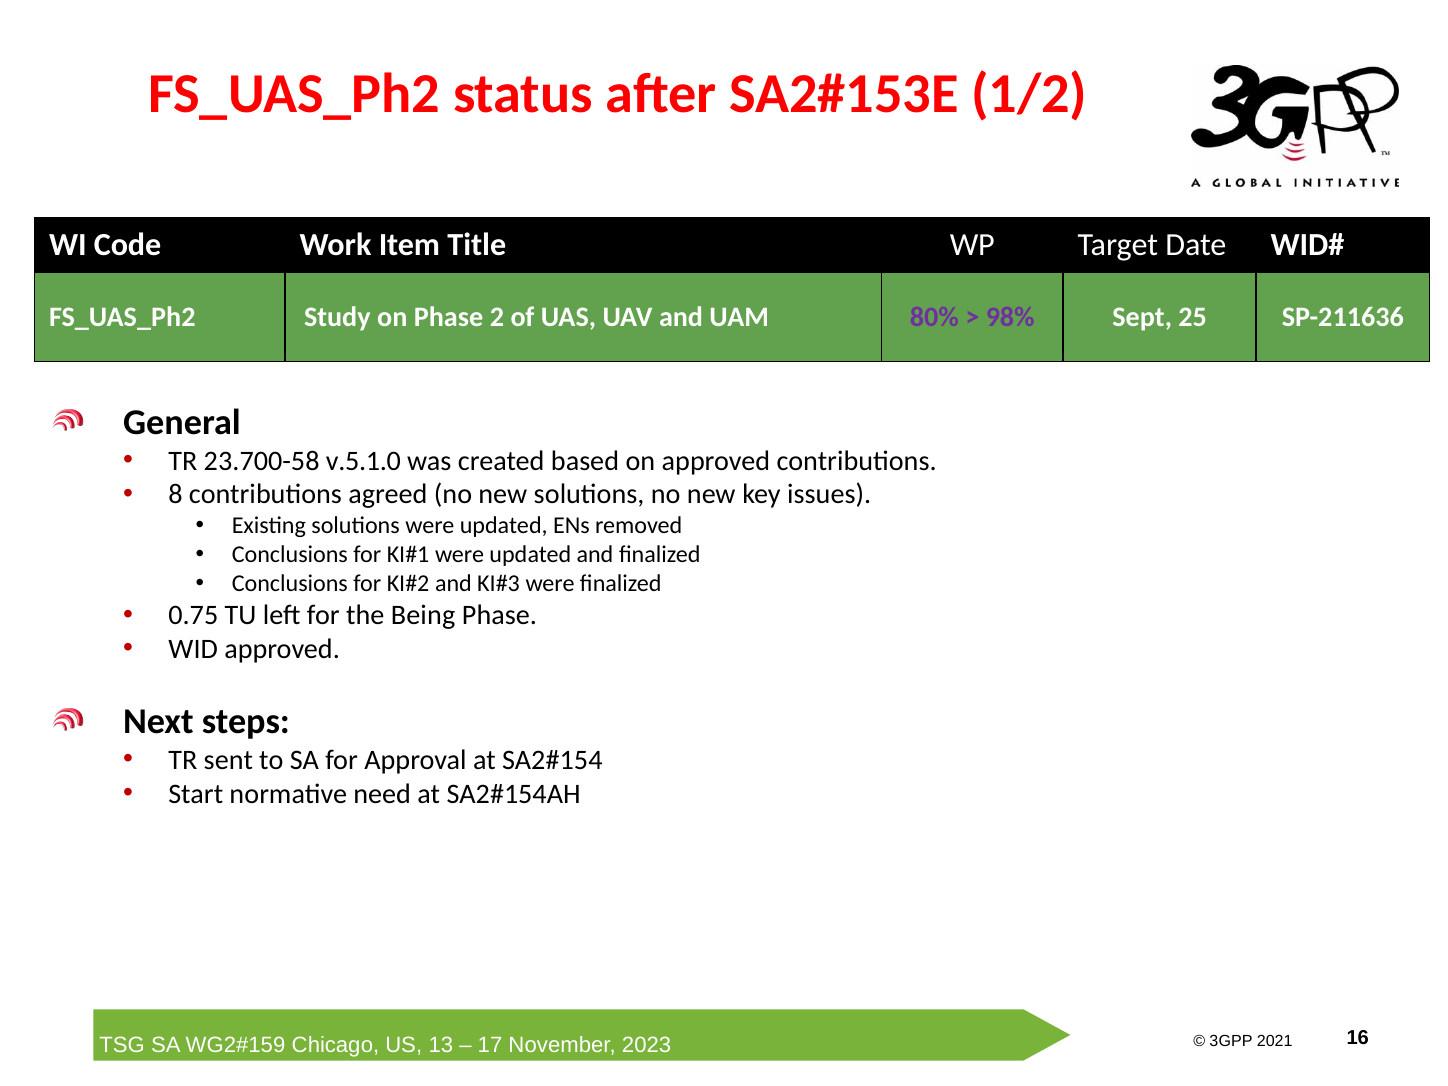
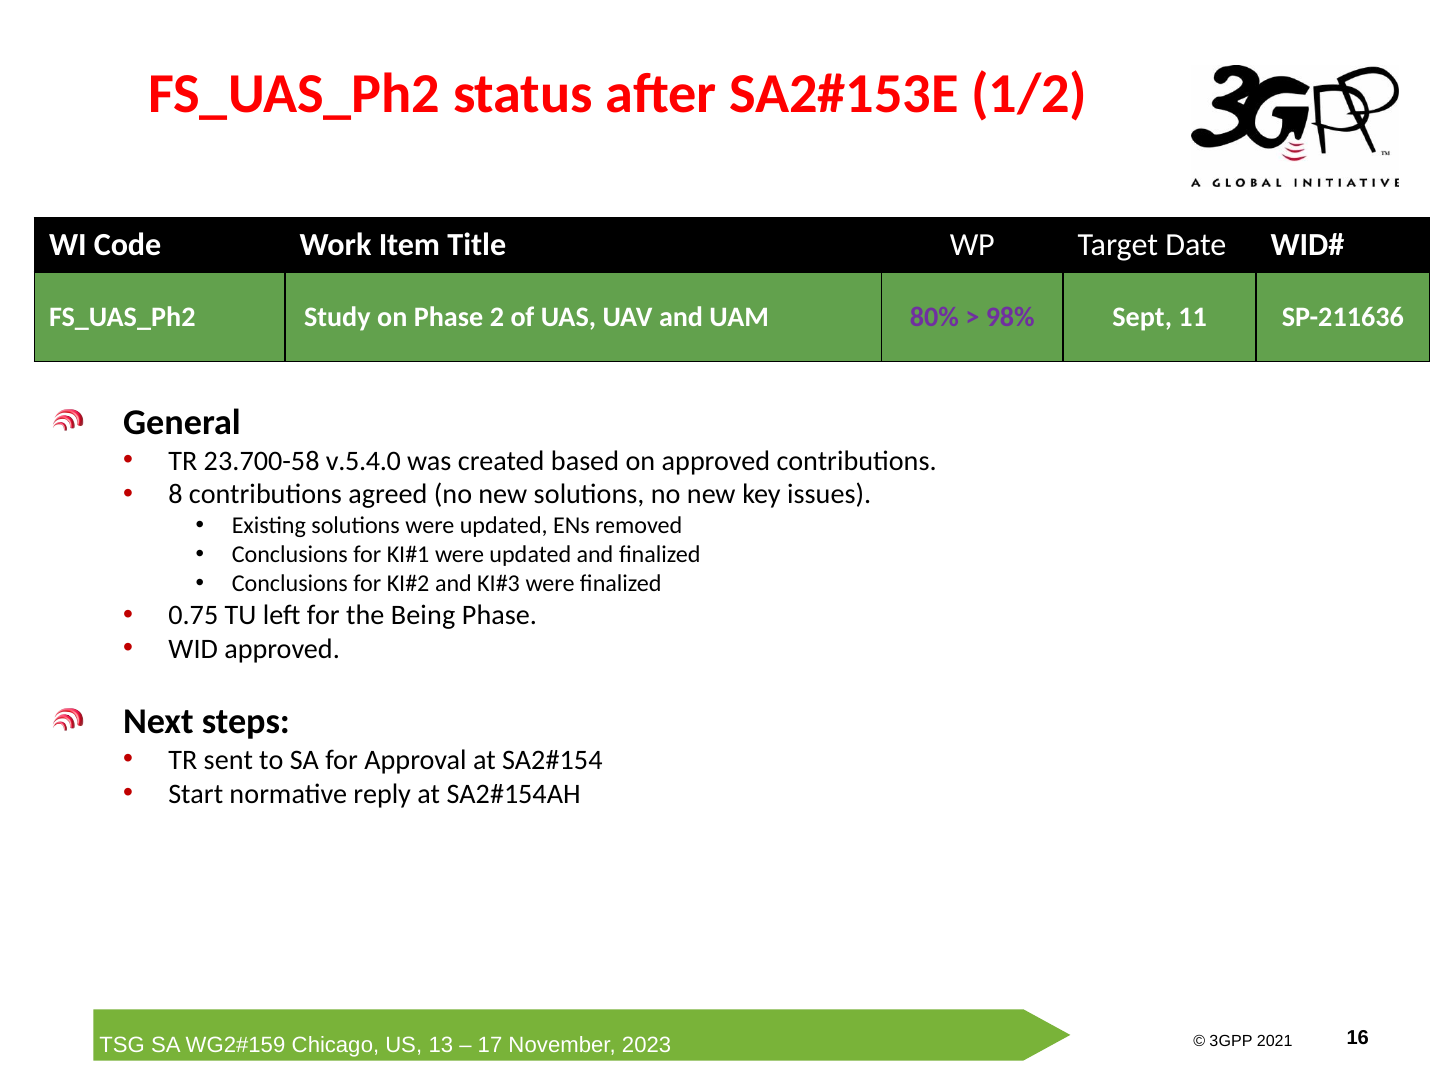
25: 25 -> 11 (1193, 317)
v.5.1.0: v.5.1.0 -> v.5.4.0 (363, 461)
need: need -> reply (382, 794)
